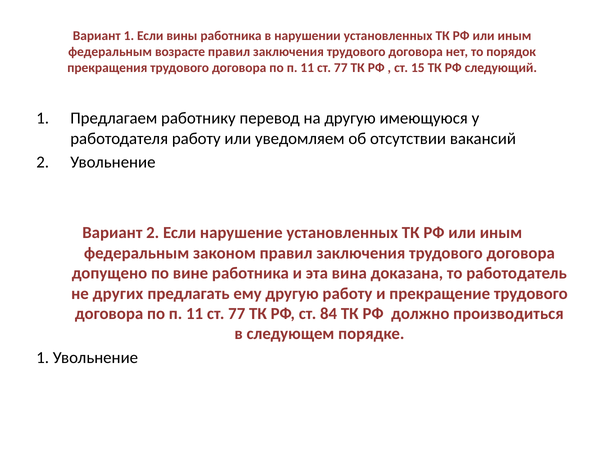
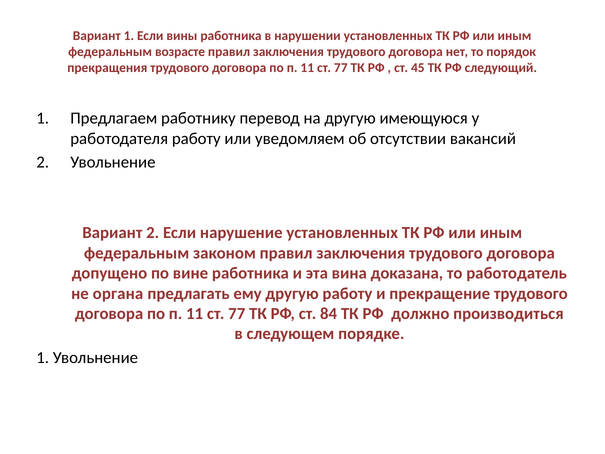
15: 15 -> 45 (418, 68)
других: других -> органа (118, 293)
